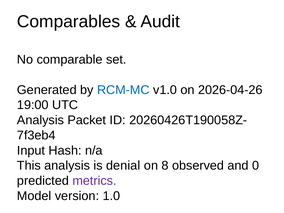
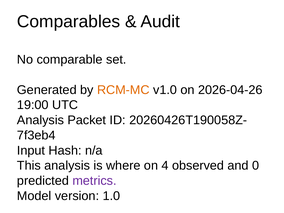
RCM-MC colour: blue -> orange (123, 90)
denial: denial -> where (123, 166)
8: 8 -> 4 (165, 166)
